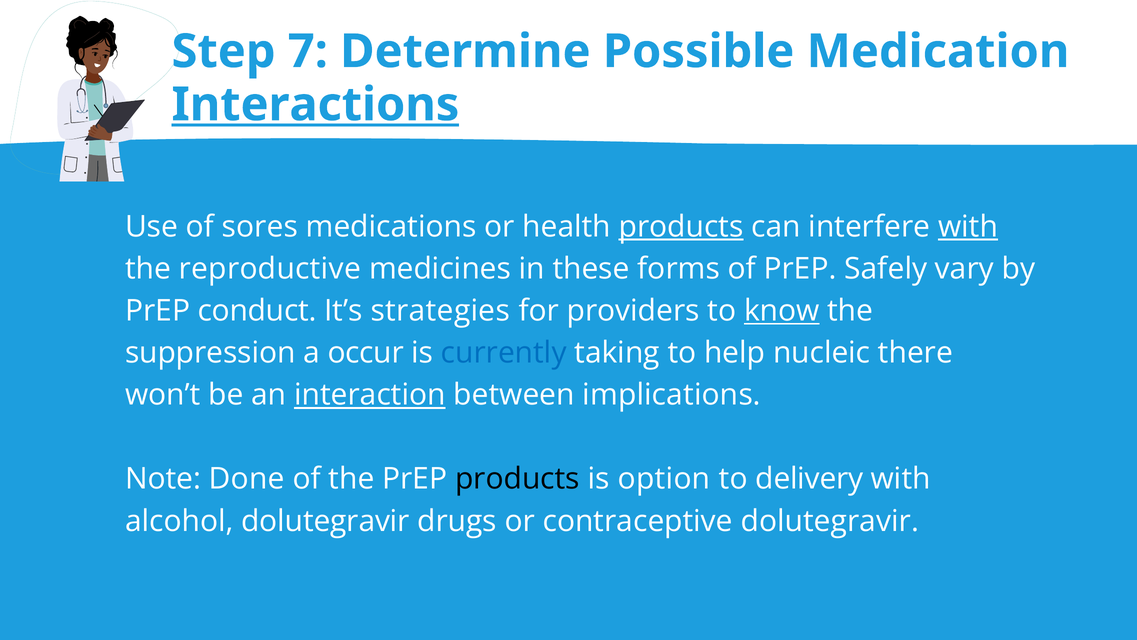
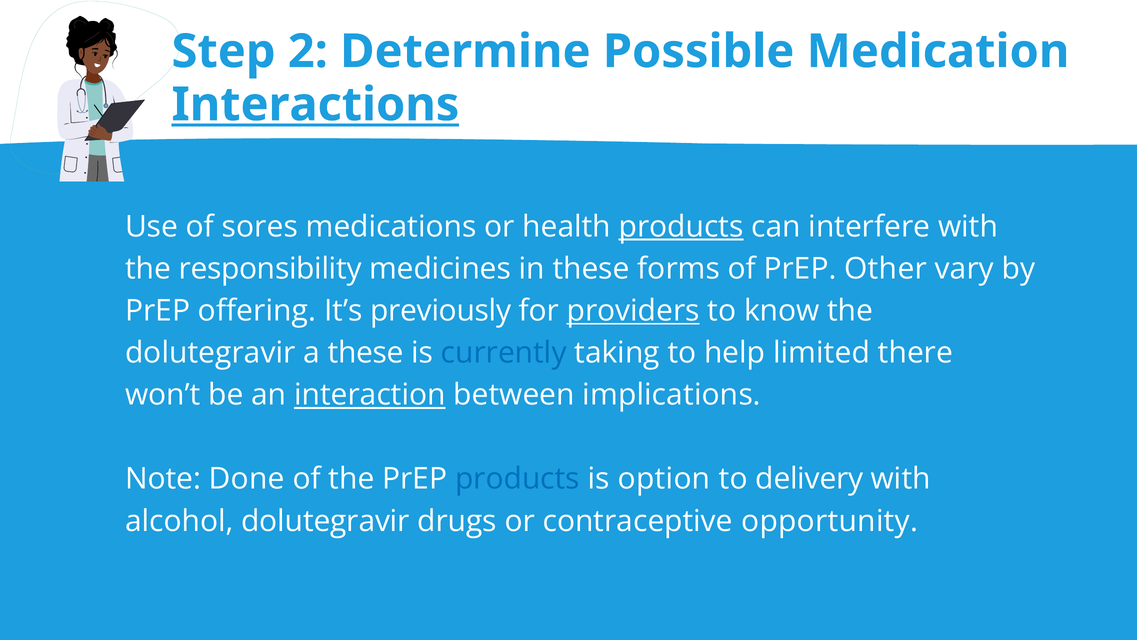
7: 7 -> 2 (308, 52)
with underline: present -> none (968, 227)
reproductive: reproductive -> responsibility (270, 269)
Safely: Safely -> Other (886, 269)
conduct: conduct -> offering (257, 311)
strategies: strategies -> previously (441, 311)
providers underline: none -> present (633, 311)
know underline: present -> none (782, 311)
suppression: suppression -> dolutegravir (210, 353)
a occur: occur -> these (366, 353)
nucleic: nucleic -> limited (822, 353)
products colour: black -> blue (517, 479)
contraceptive dolutegravir: dolutegravir -> opportunity (830, 521)
